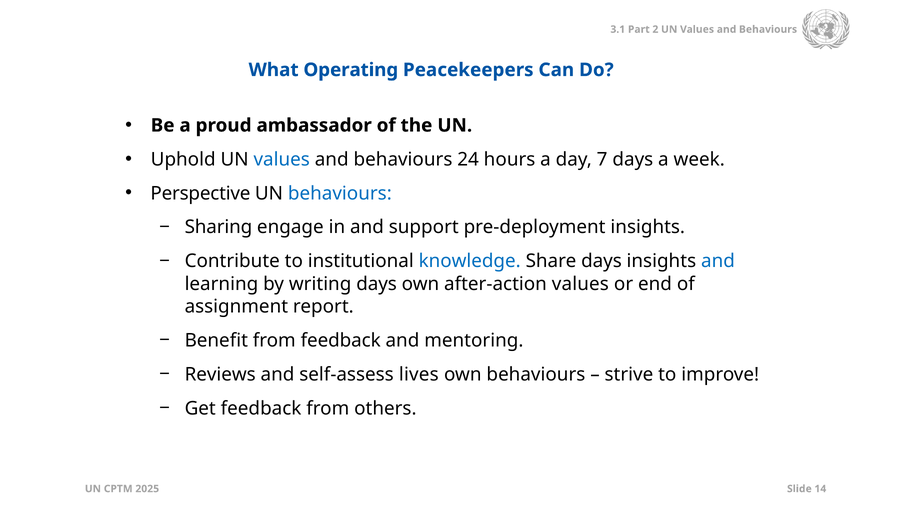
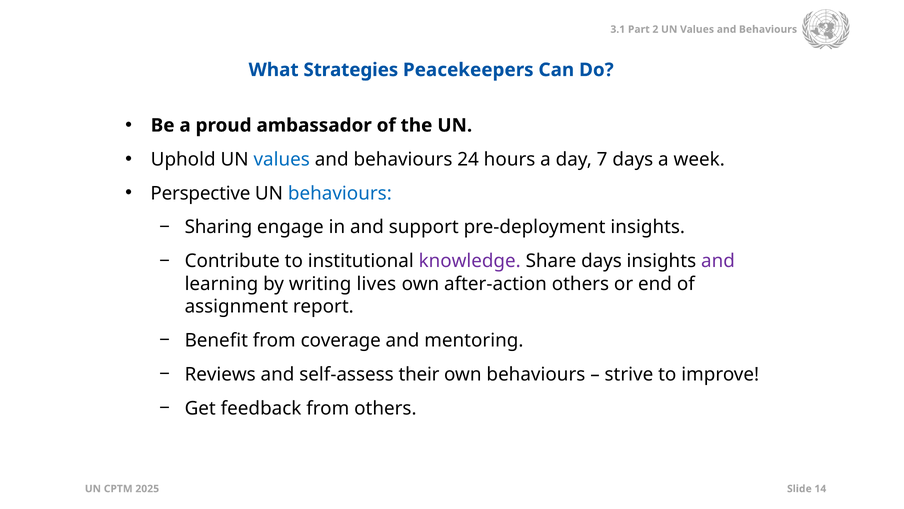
Operating: Operating -> Strategies (351, 70)
knowledge colour: blue -> purple (470, 261)
and colour: blue -> purple (718, 261)
writing days: days -> lives (376, 284)
after-action values: values -> others (580, 284)
from feedback: feedback -> coverage (341, 340)
lives: lives -> their (419, 374)
